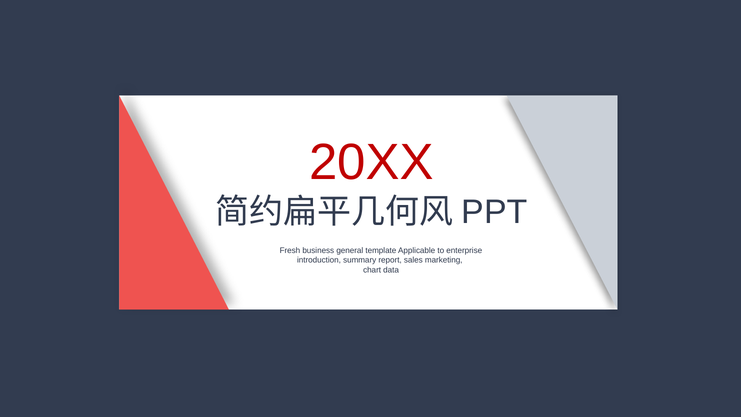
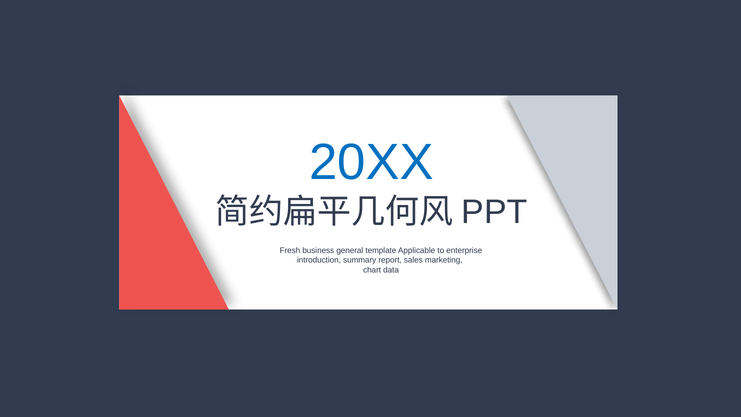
20XX colour: red -> blue (371, 162)
